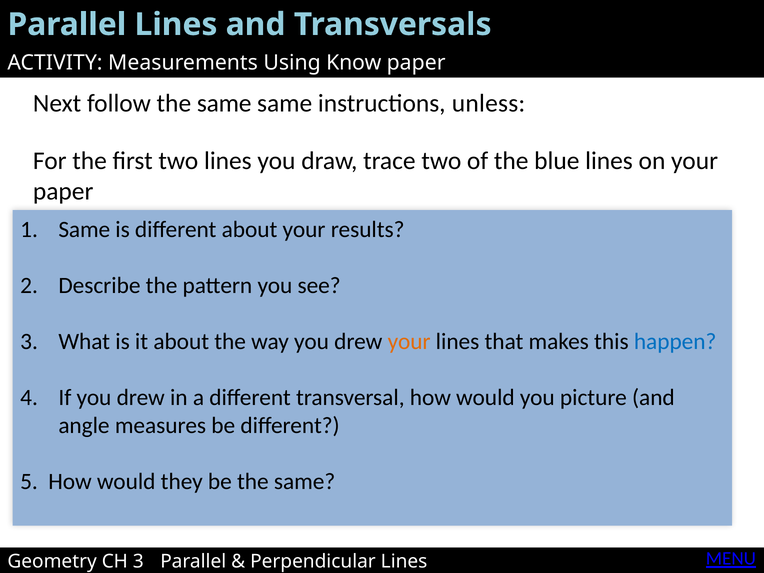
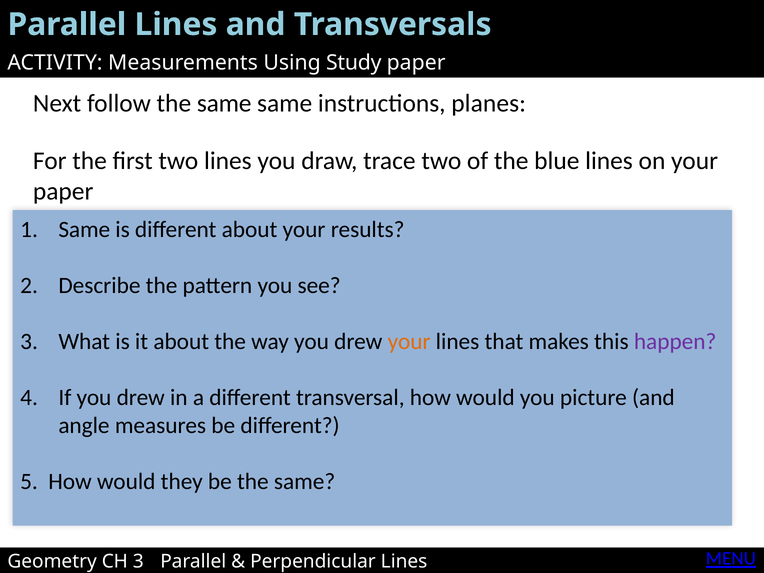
Know: Know -> Study (354, 63)
unless: unless -> planes (489, 104)
happen colour: blue -> purple (675, 342)
